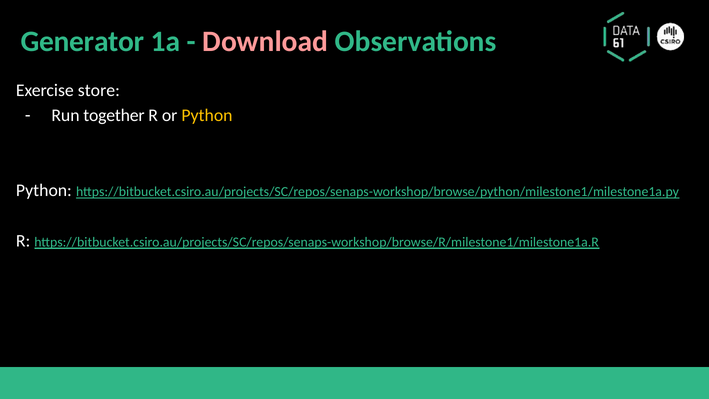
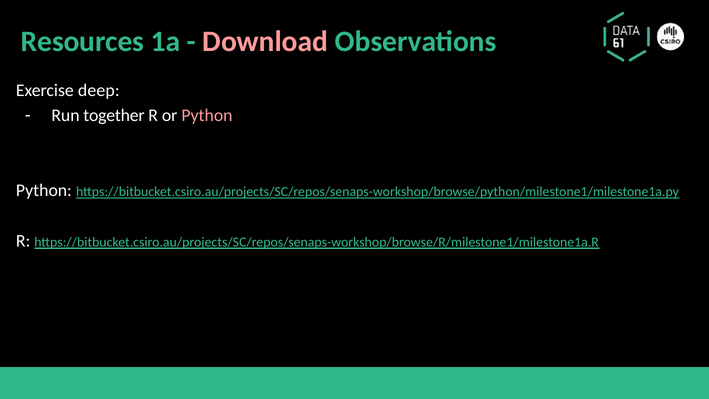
Generator: Generator -> Resources (82, 41)
store: store -> deep (99, 90)
Python colour: yellow -> pink (207, 115)
